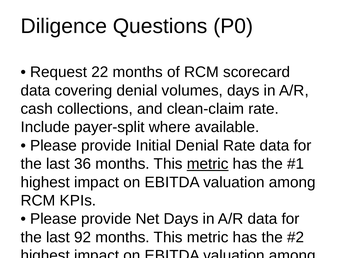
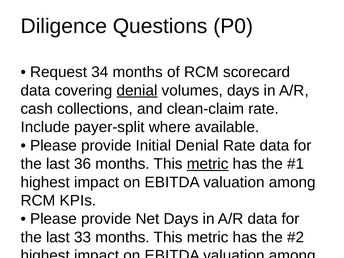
22: 22 -> 34 (100, 72)
denial underline: none -> present (137, 90)
92: 92 -> 33 (83, 237)
